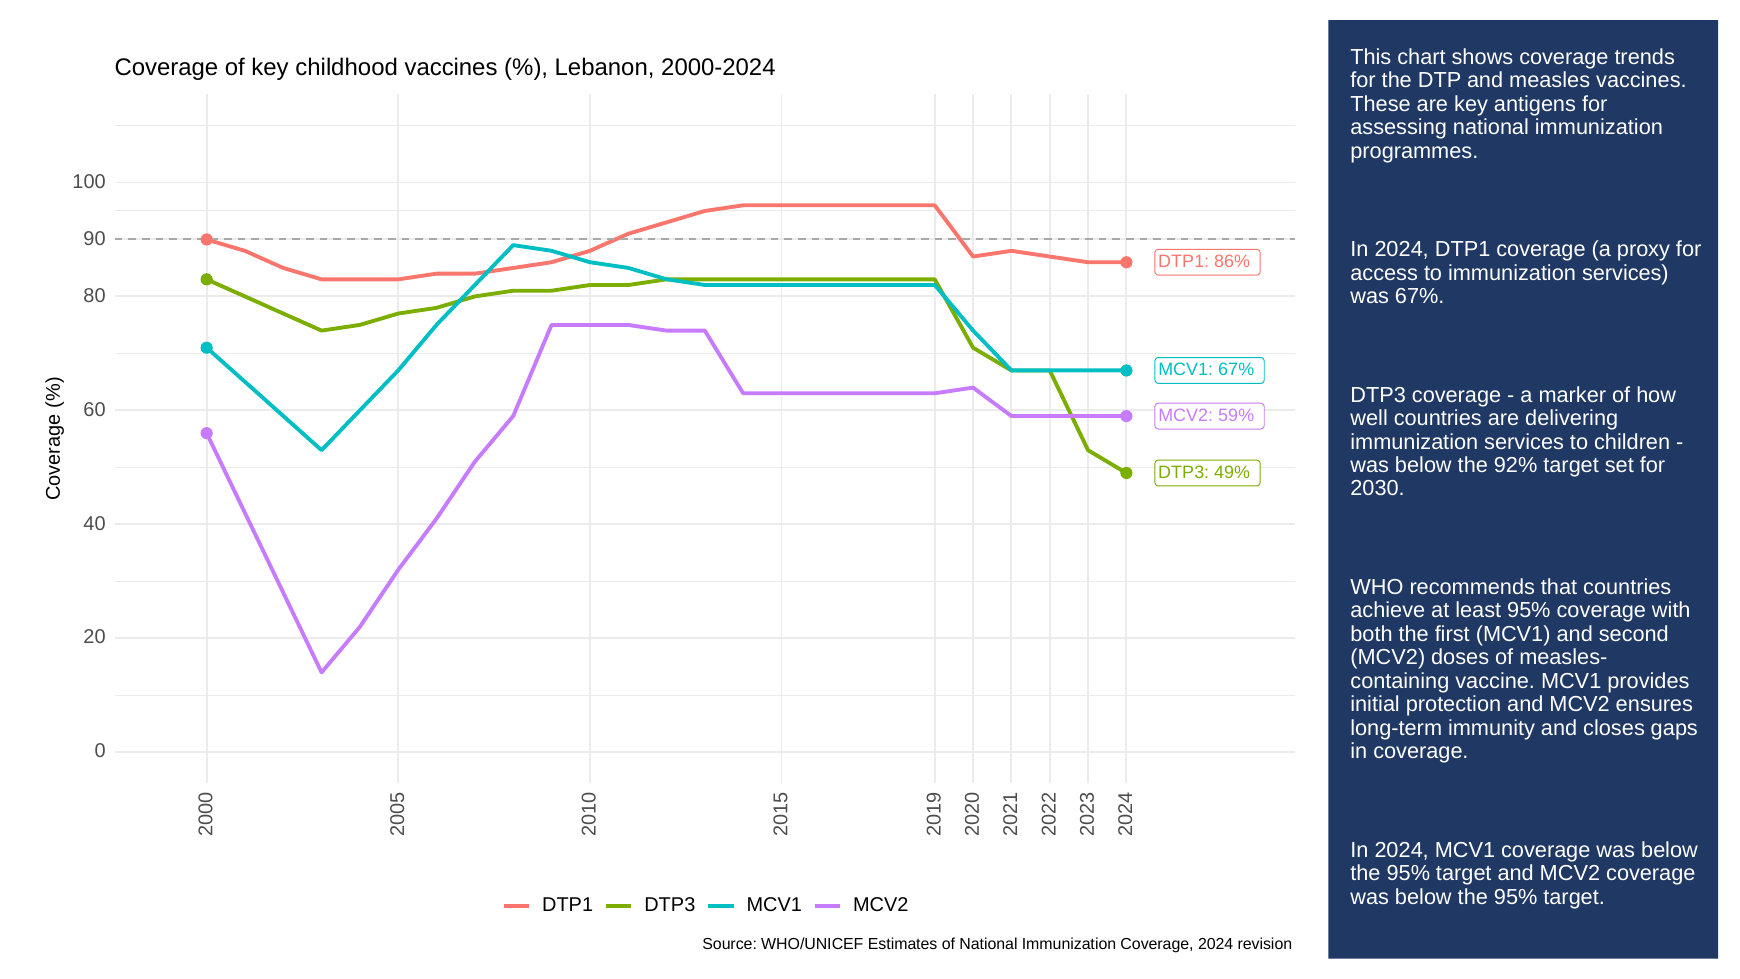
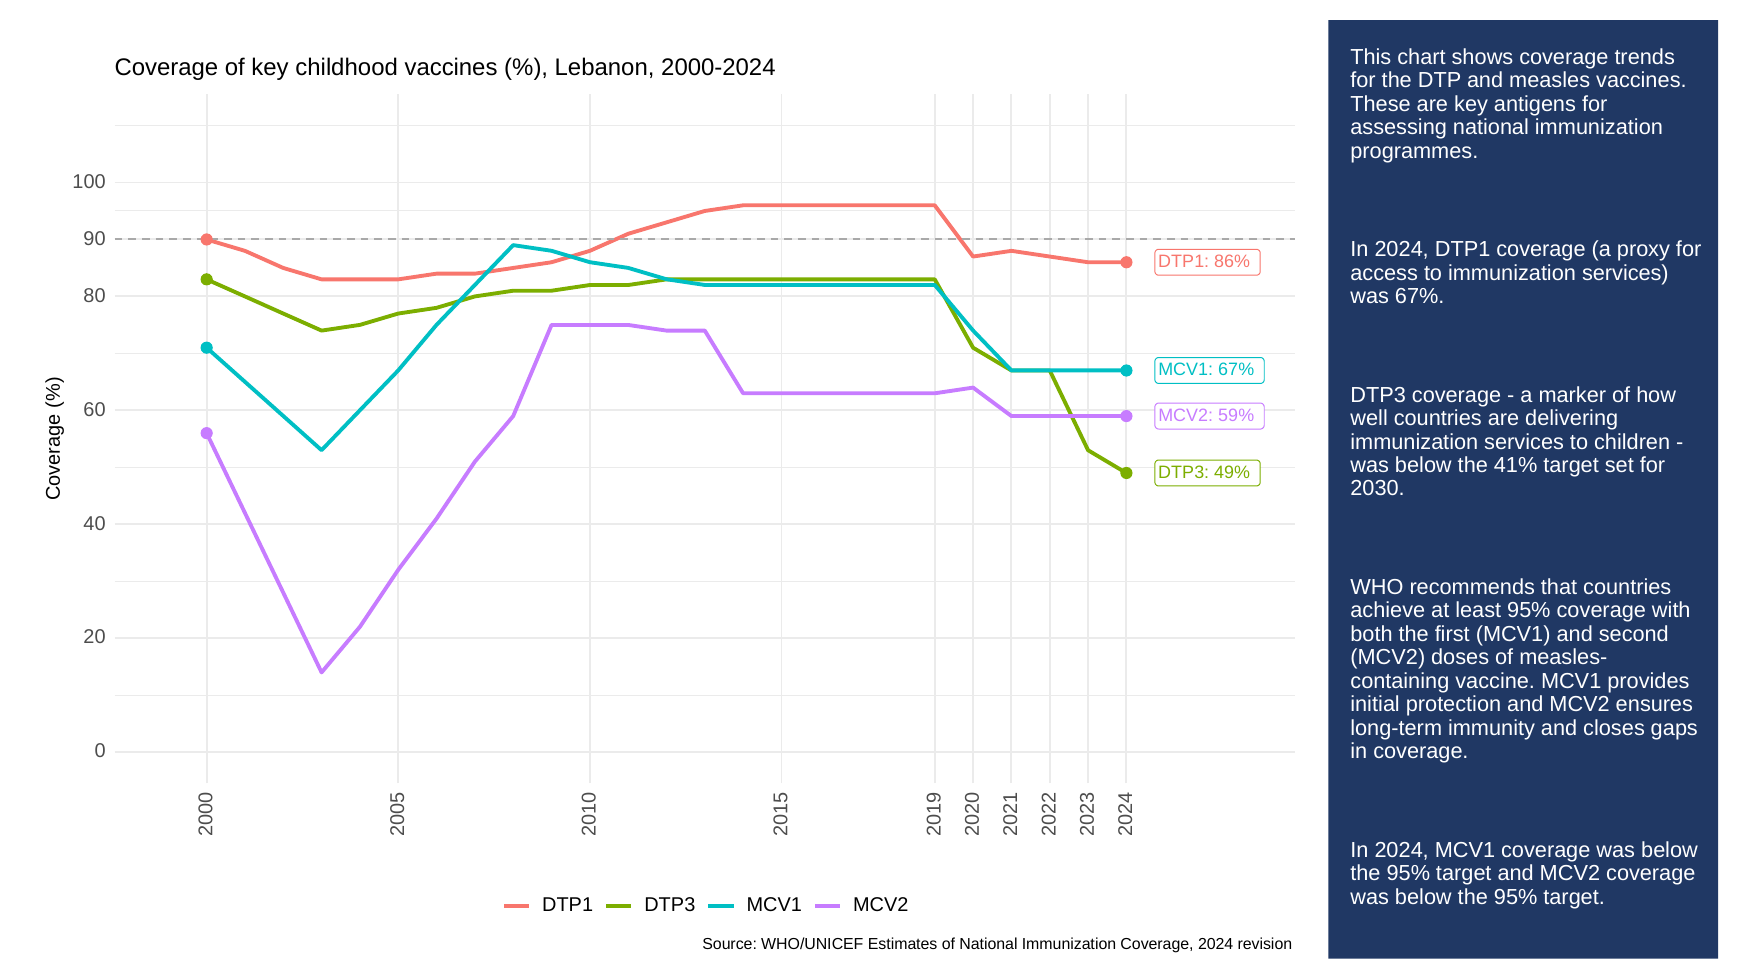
92%: 92% -> 41% (1516, 465)
